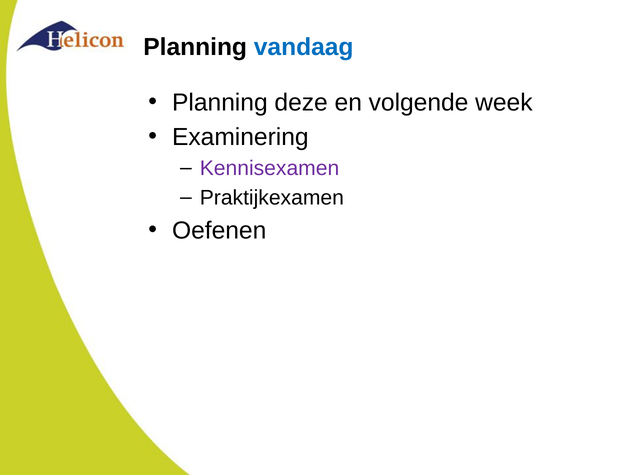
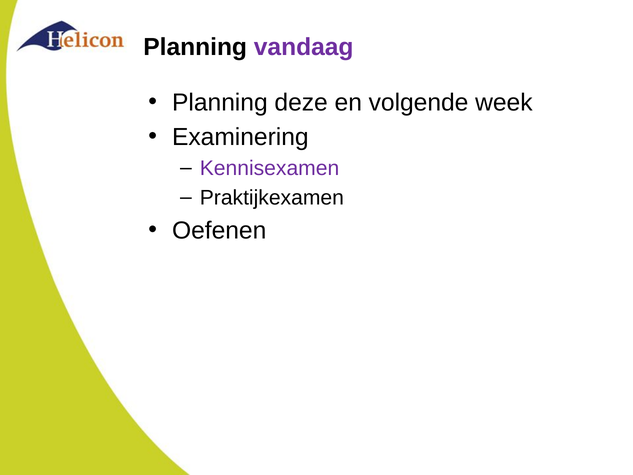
vandaag colour: blue -> purple (304, 47)
